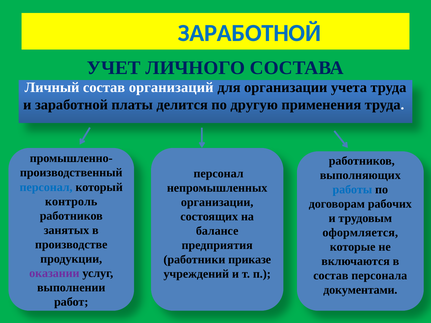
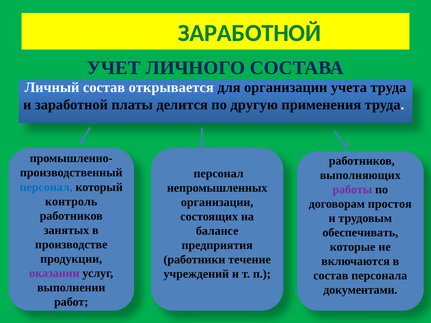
ЗАРАБОТНОЙ colour: blue -> green (249, 33)
организаций: организаций -> открывается (171, 88)
работы colour: blue -> purple (352, 190)
рабочих: рабочих -> простоя (390, 204)
оформляется: оформляется -> обеспечивать (360, 233)
приказе: приказе -> течение (250, 260)
